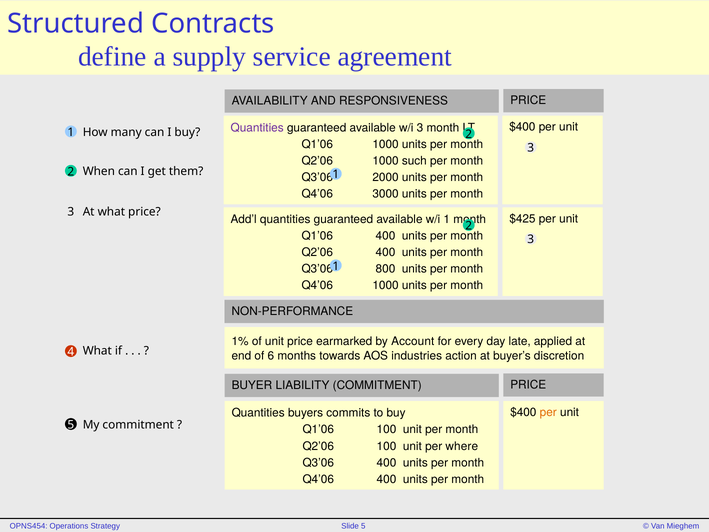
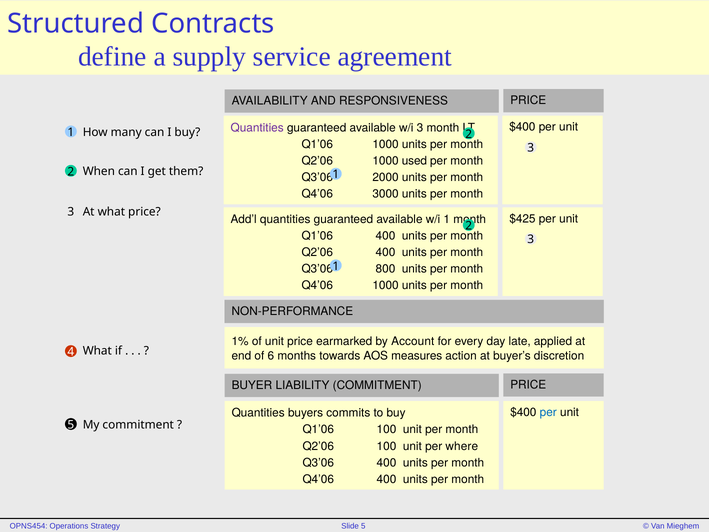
such: such -> used (414, 161)
industries: industries -> measures (417, 355)
per colour: orange -> blue (548, 412)
